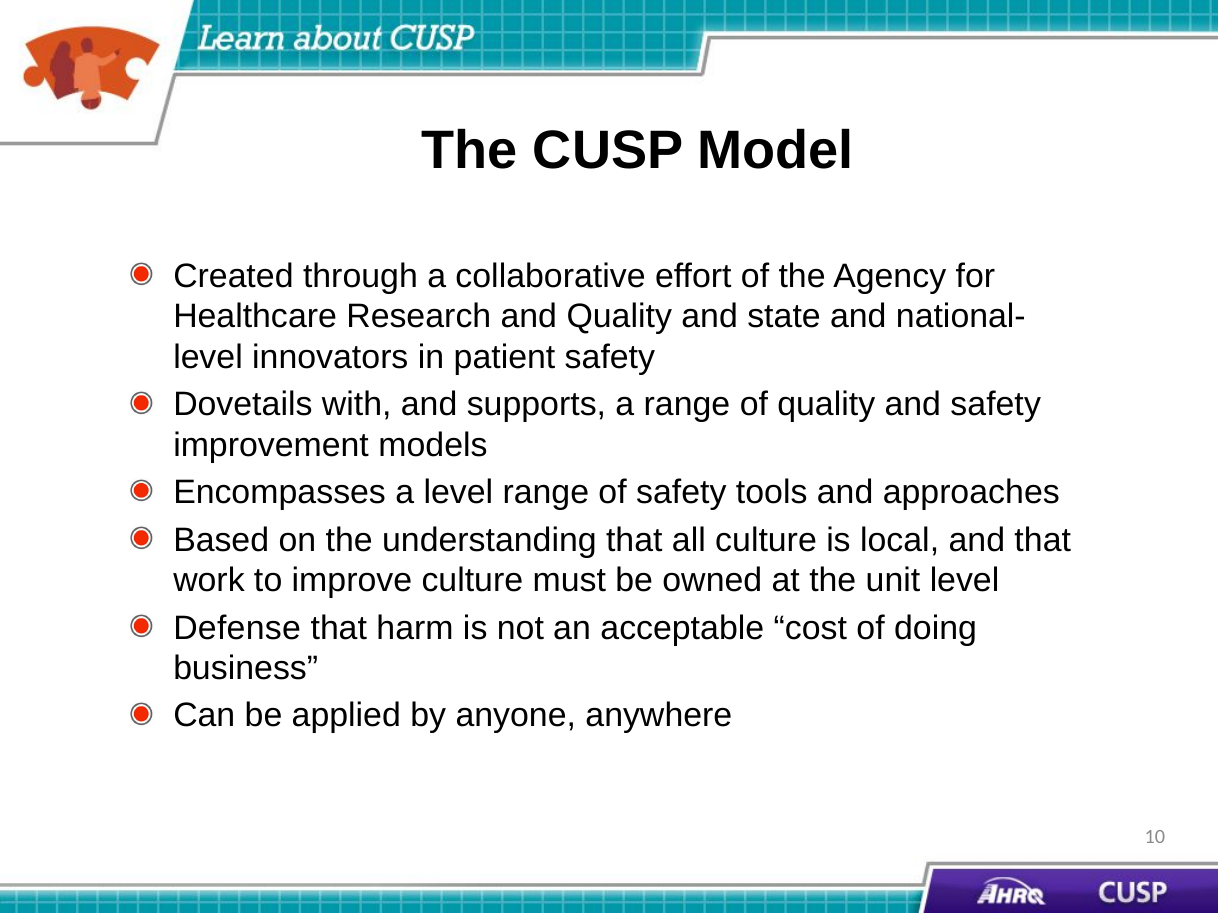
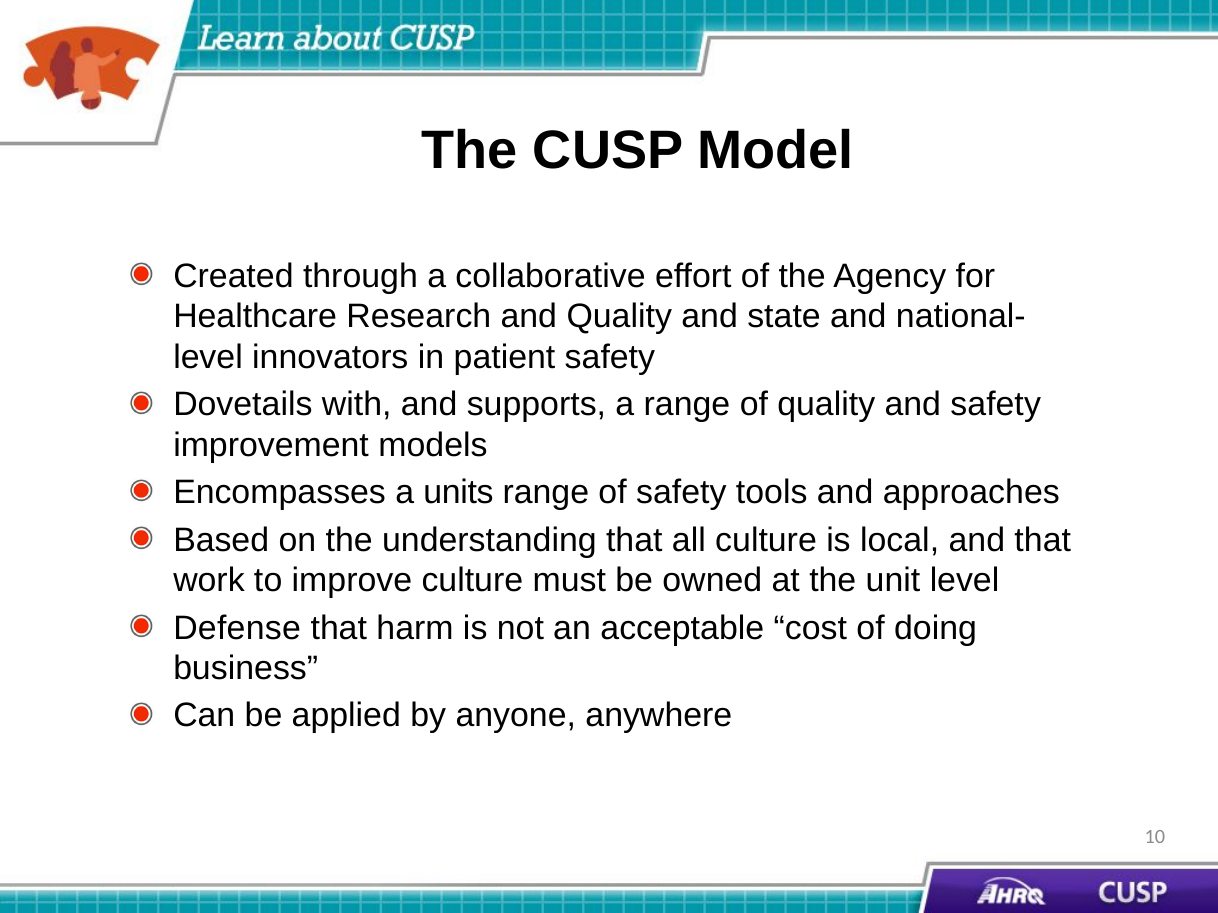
a level: level -> units (459, 493)
